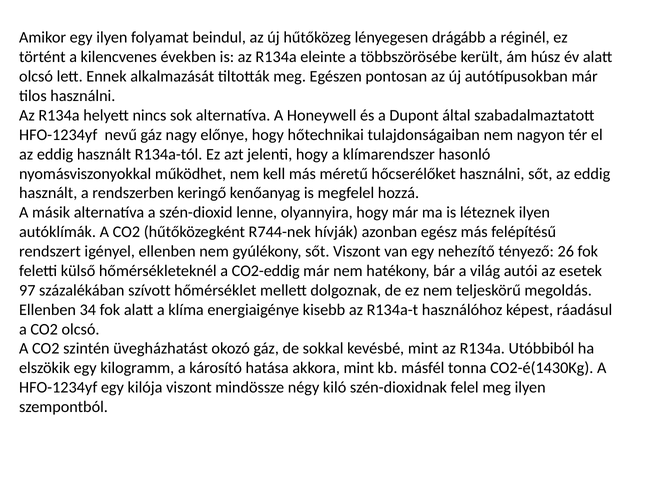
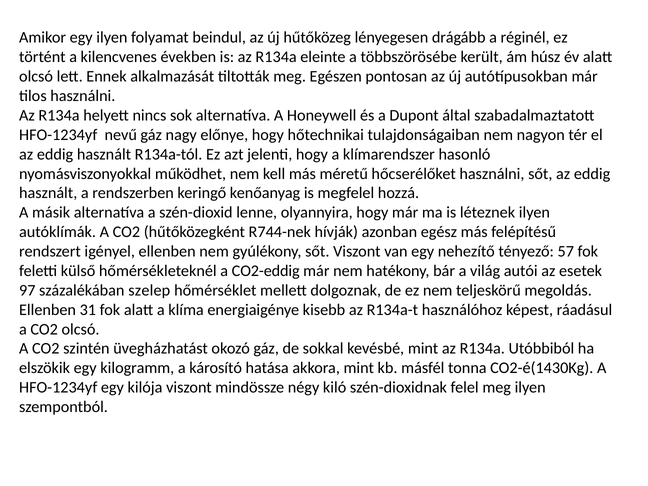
26: 26 -> 57 (566, 251)
szívott: szívott -> szelep (149, 290)
34: 34 -> 31 (88, 310)
